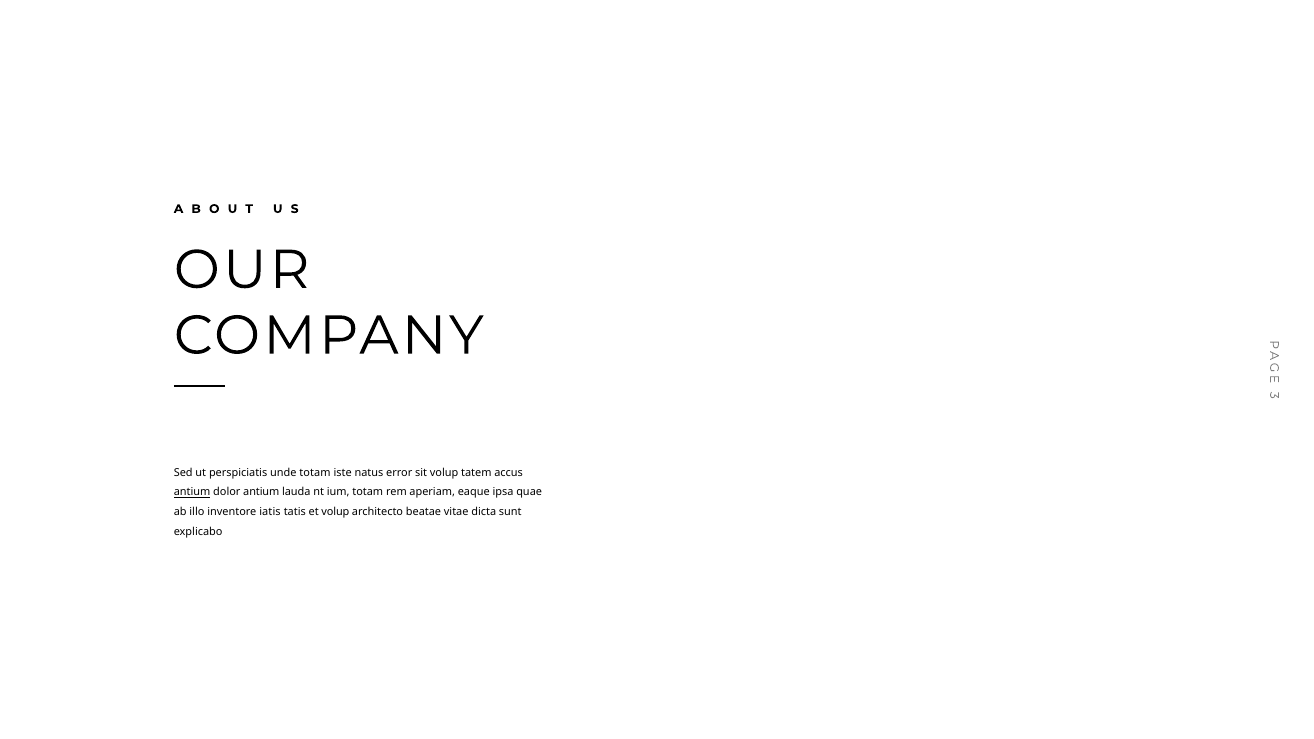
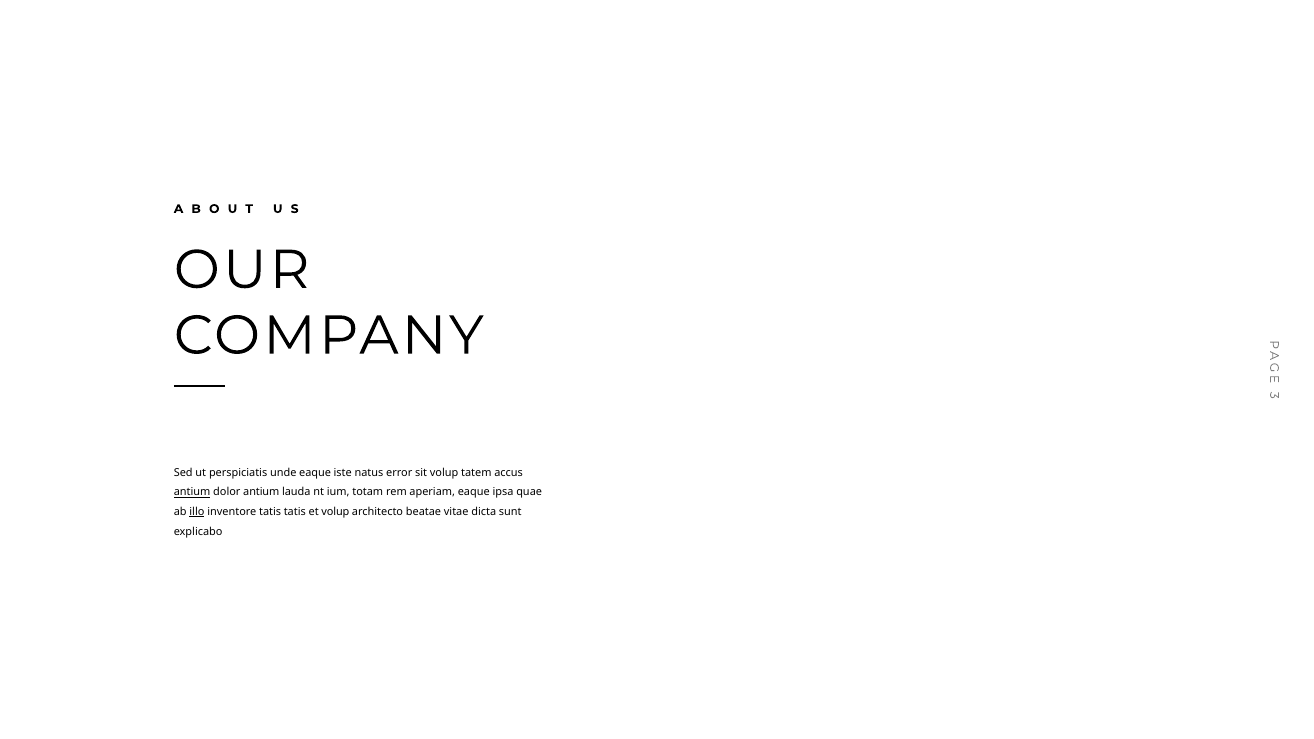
unde totam: totam -> eaque (315, 473)
illo underline: none -> present (197, 512)
inventore iatis: iatis -> tatis (270, 512)
